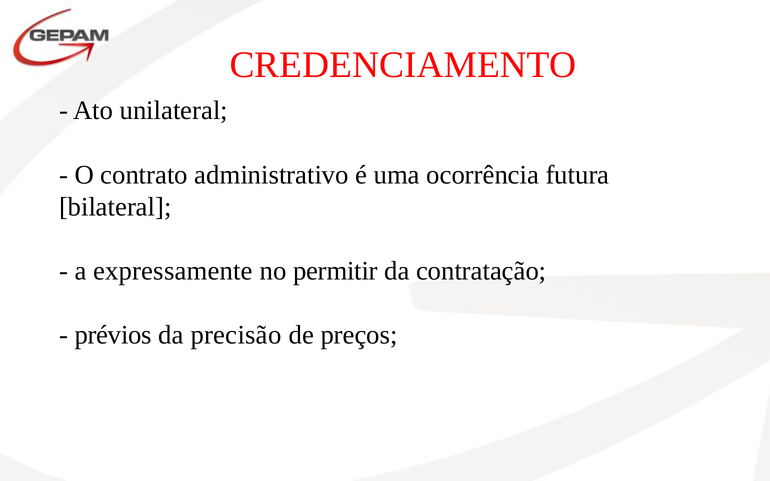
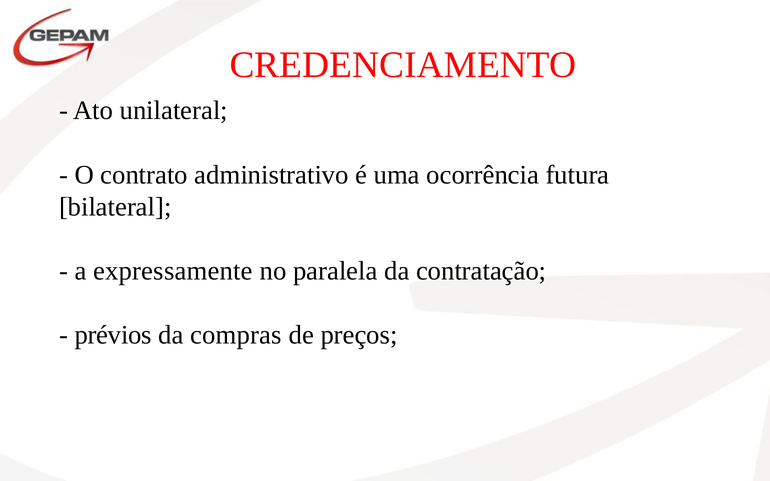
permitir: permitir -> paralela (335, 271)
precisão: precisão -> compras (236, 335)
